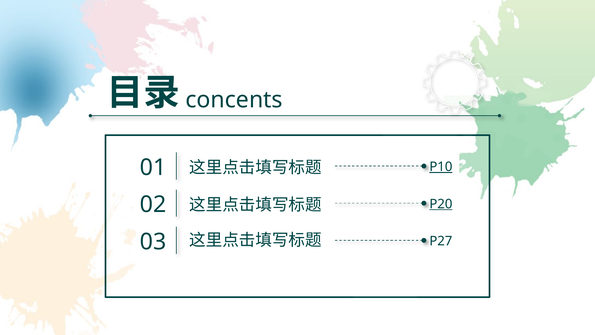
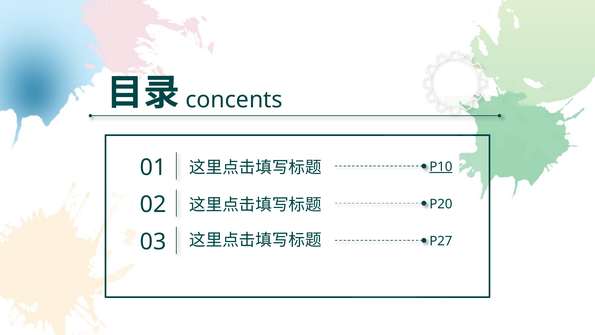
P20 underline: present -> none (441, 204)
